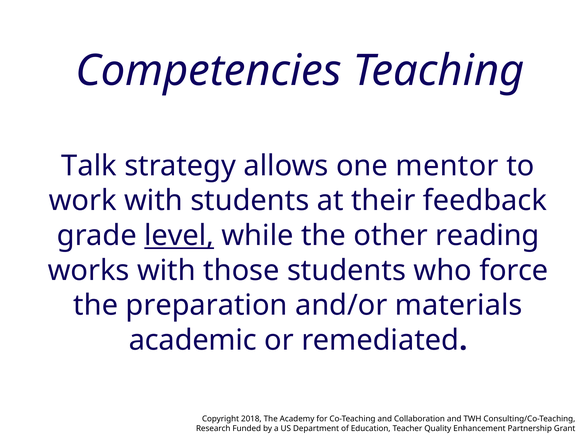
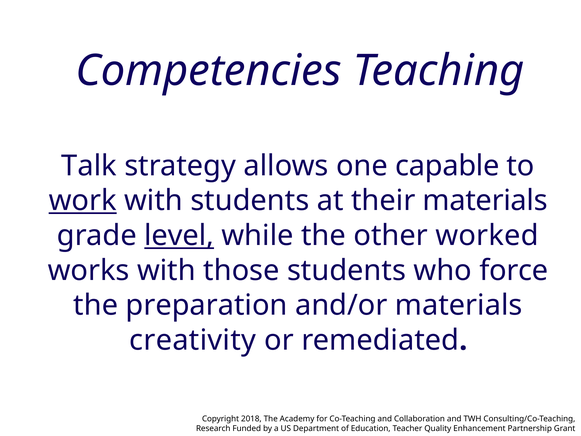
mentor: mentor -> capable (447, 166)
work underline: none -> present (83, 201)
their feedback: feedback -> materials (485, 201)
reading: reading -> worked (487, 235)
academic: academic -> creativity (193, 340)
